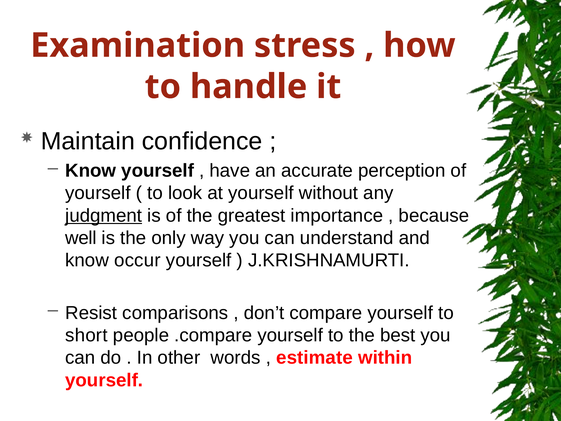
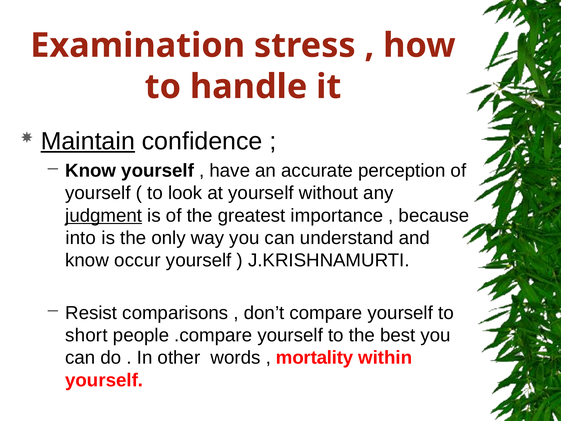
Maintain underline: none -> present (88, 141)
well: well -> into (81, 238)
estimate: estimate -> mortality (315, 358)
